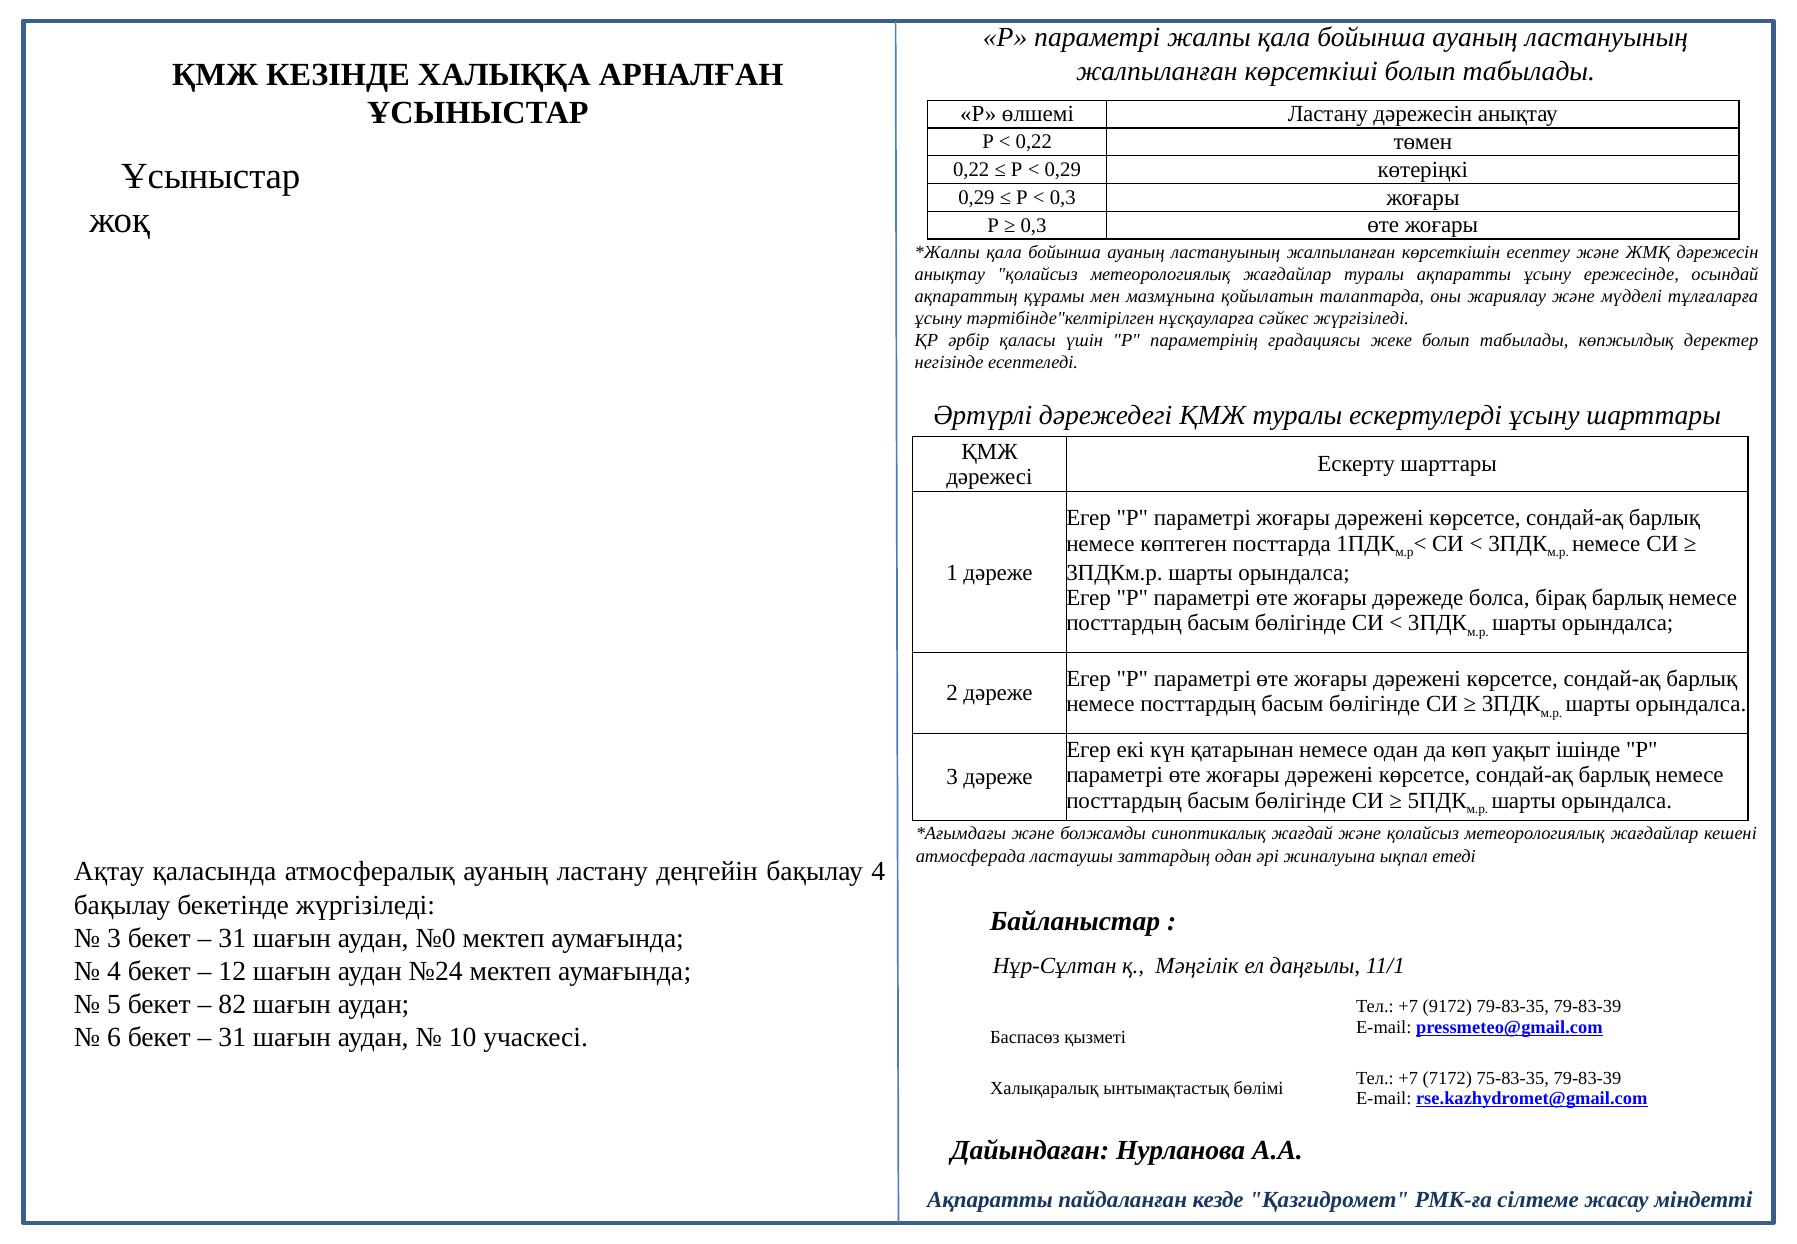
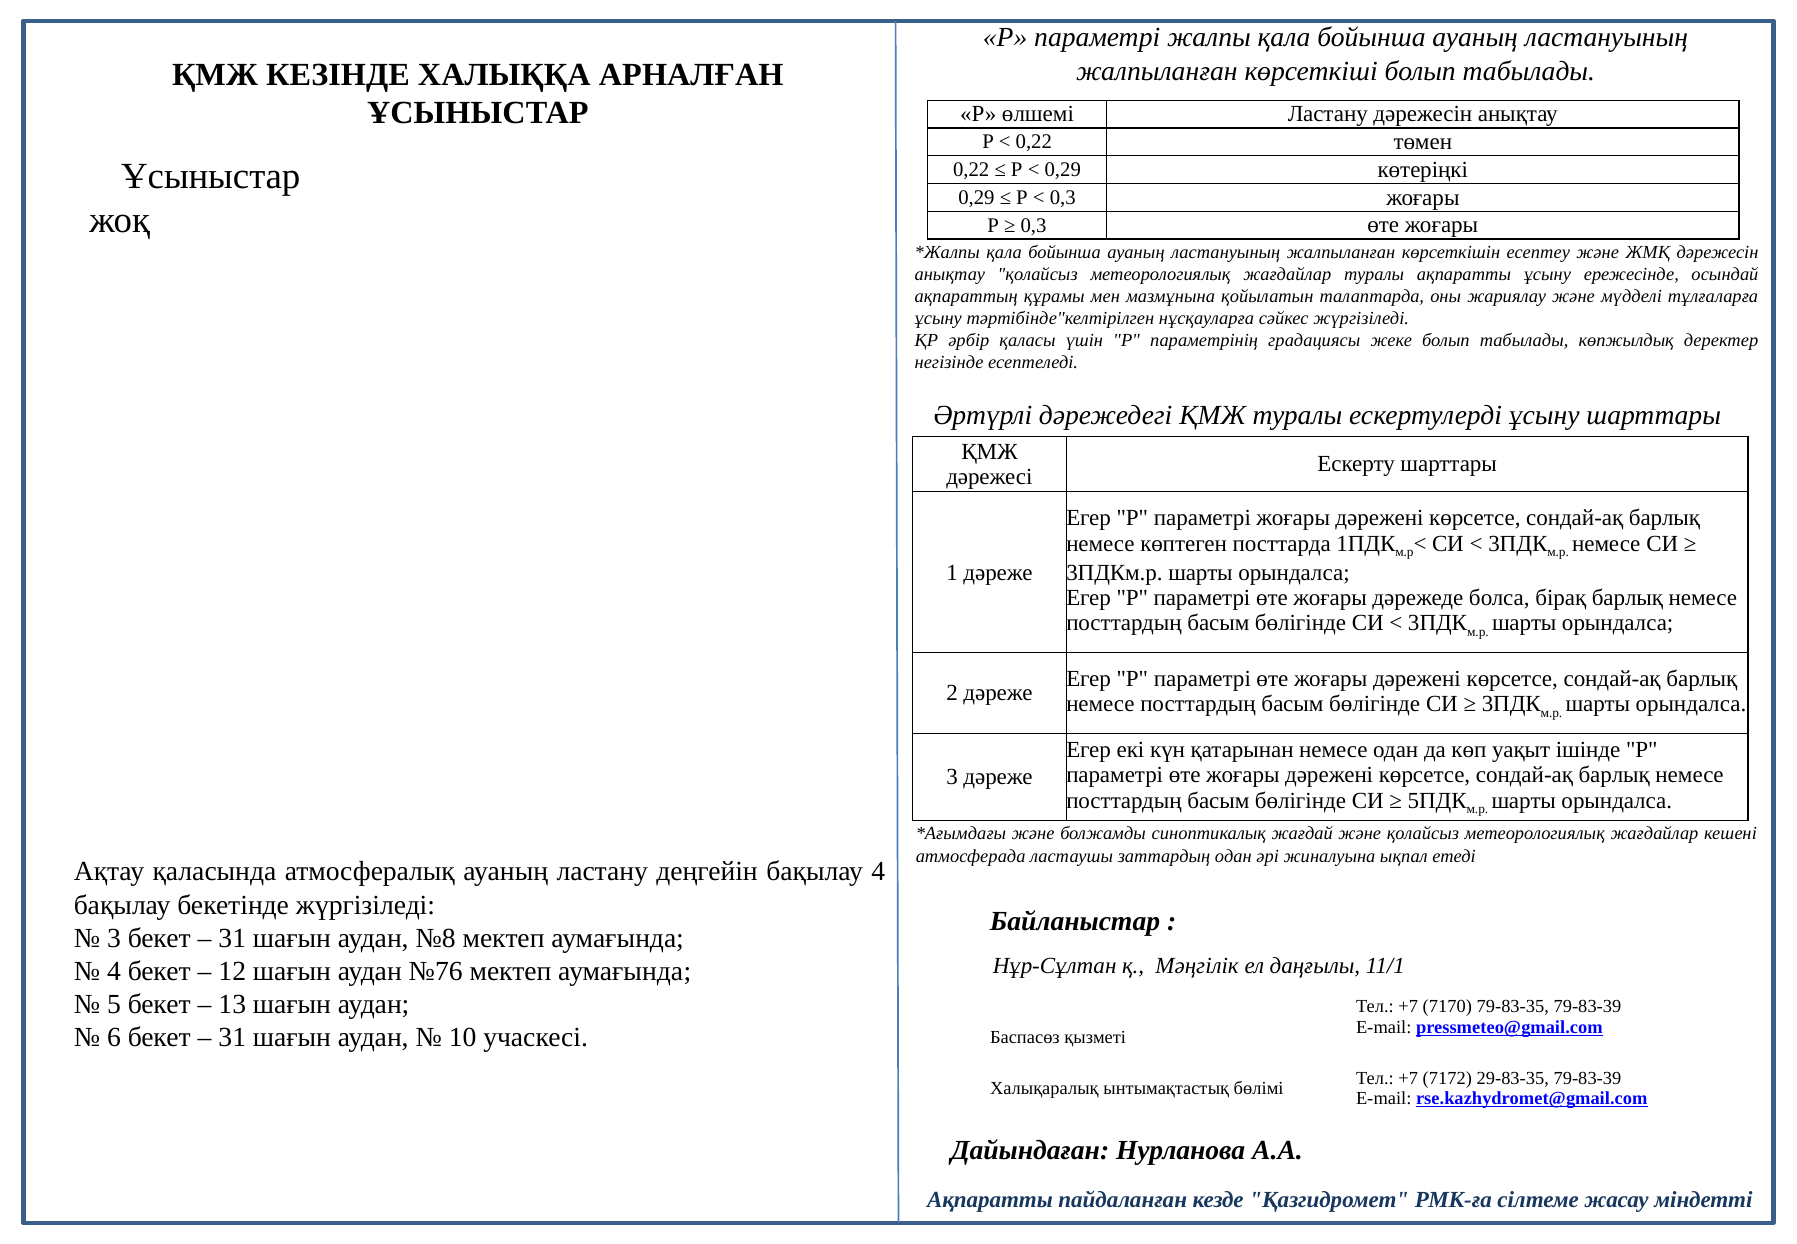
№0: №0 -> №8 (436, 938)
№24: №24 -> №76 (436, 971)
82: 82 -> 13 (232, 1005)
9172: 9172 -> 7170 (1447, 1007)
75-83-35: 75-83-35 -> 29-83-35 (1513, 1078)
